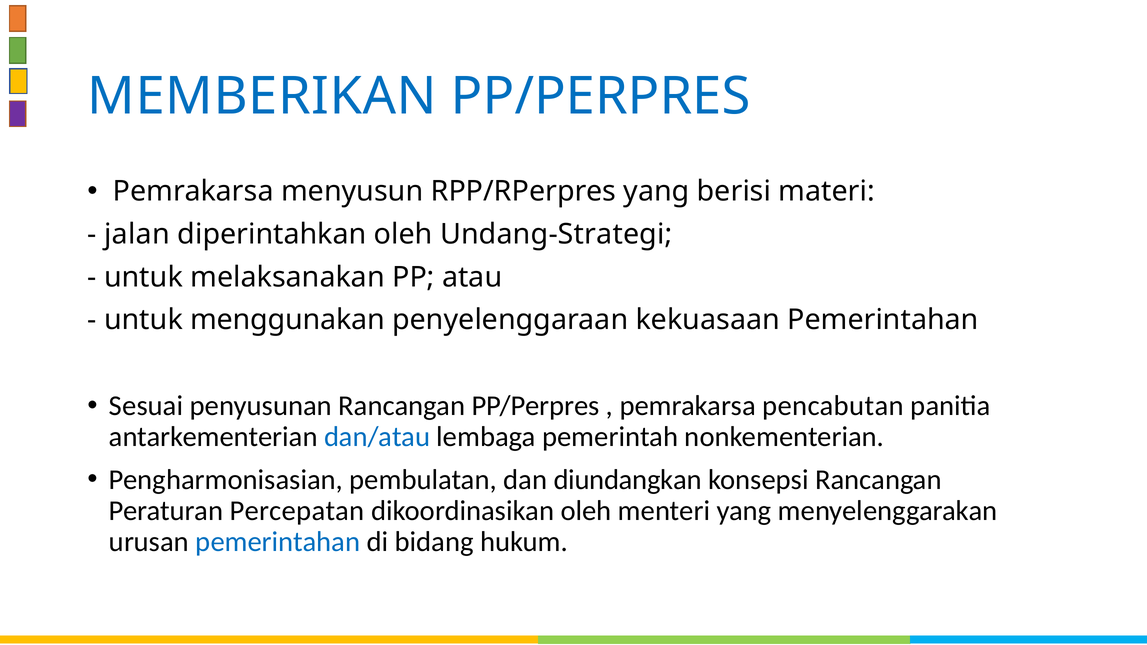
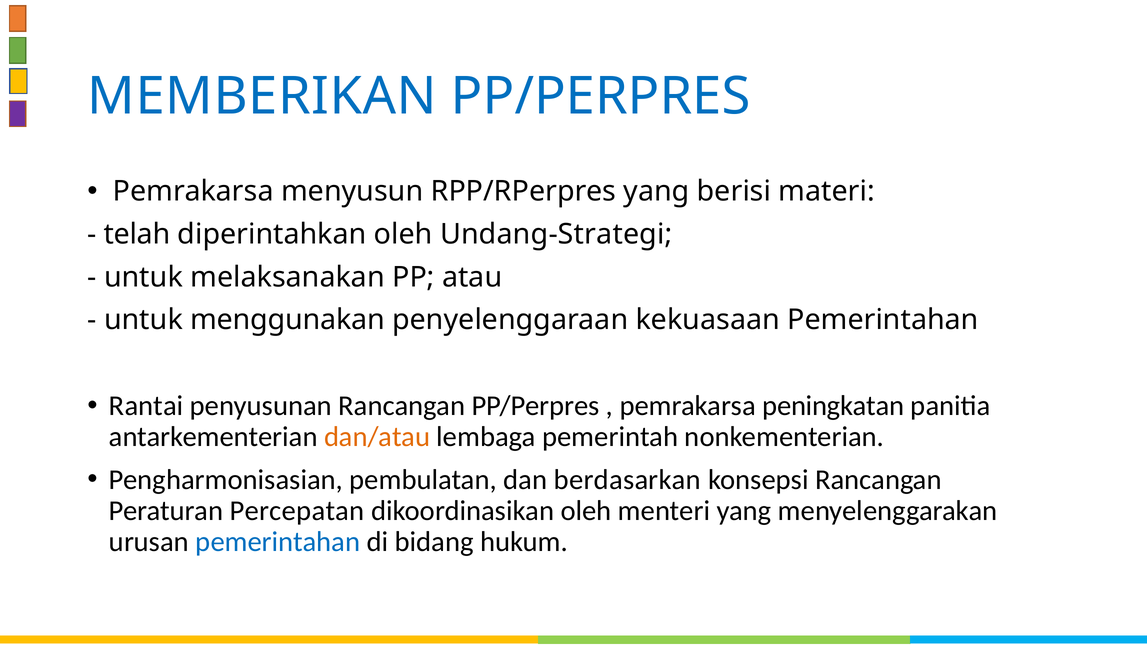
jalan: jalan -> telah (137, 234)
Sesuai: Sesuai -> Rantai (146, 406)
pencabutan: pencabutan -> peningkatan (833, 406)
dan/atau colour: blue -> orange (377, 437)
diundangkan: diundangkan -> berdasarkan (627, 480)
